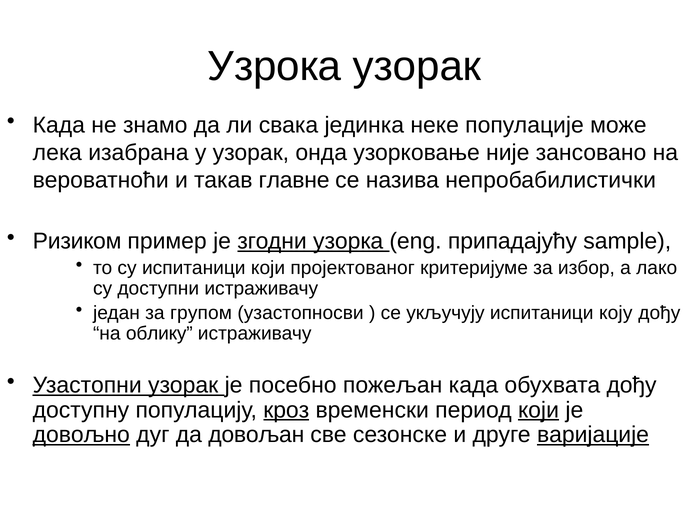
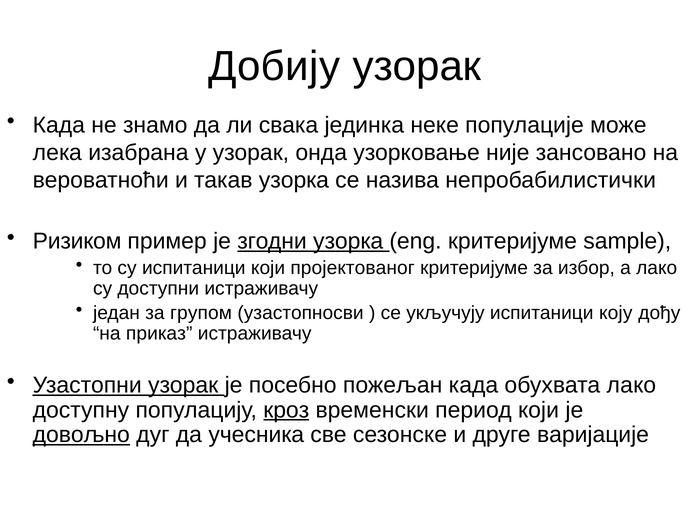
Узрока: Узрока -> Добију (274, 67)
такав главне: главне -> узорка (294, 180)
eng припадајућу: припадајућу -> критеријуме (512, 242)
облику: облику -> приказ (159, 334)
обухвата дођу: дођу -> лако (631, 386)
који underline: present -> none (539, 411)
довољан: довољан -> учесника (256, 435)
варијације underline: present -> none (593, 435)
